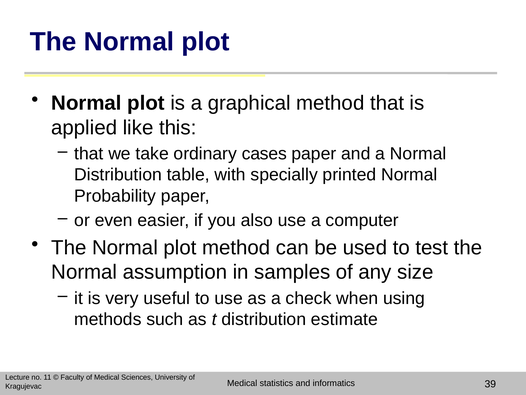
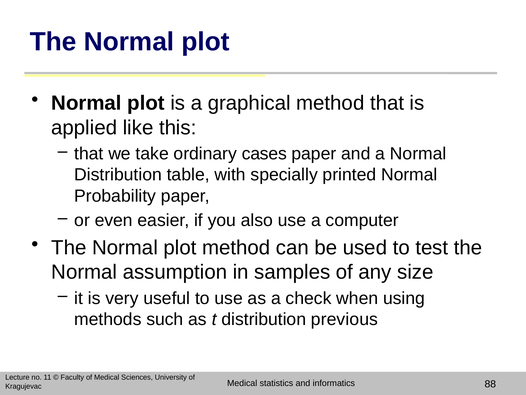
estimate: estimate -> previous (345, 319)
39: 39 -> 88 (490, 384)
